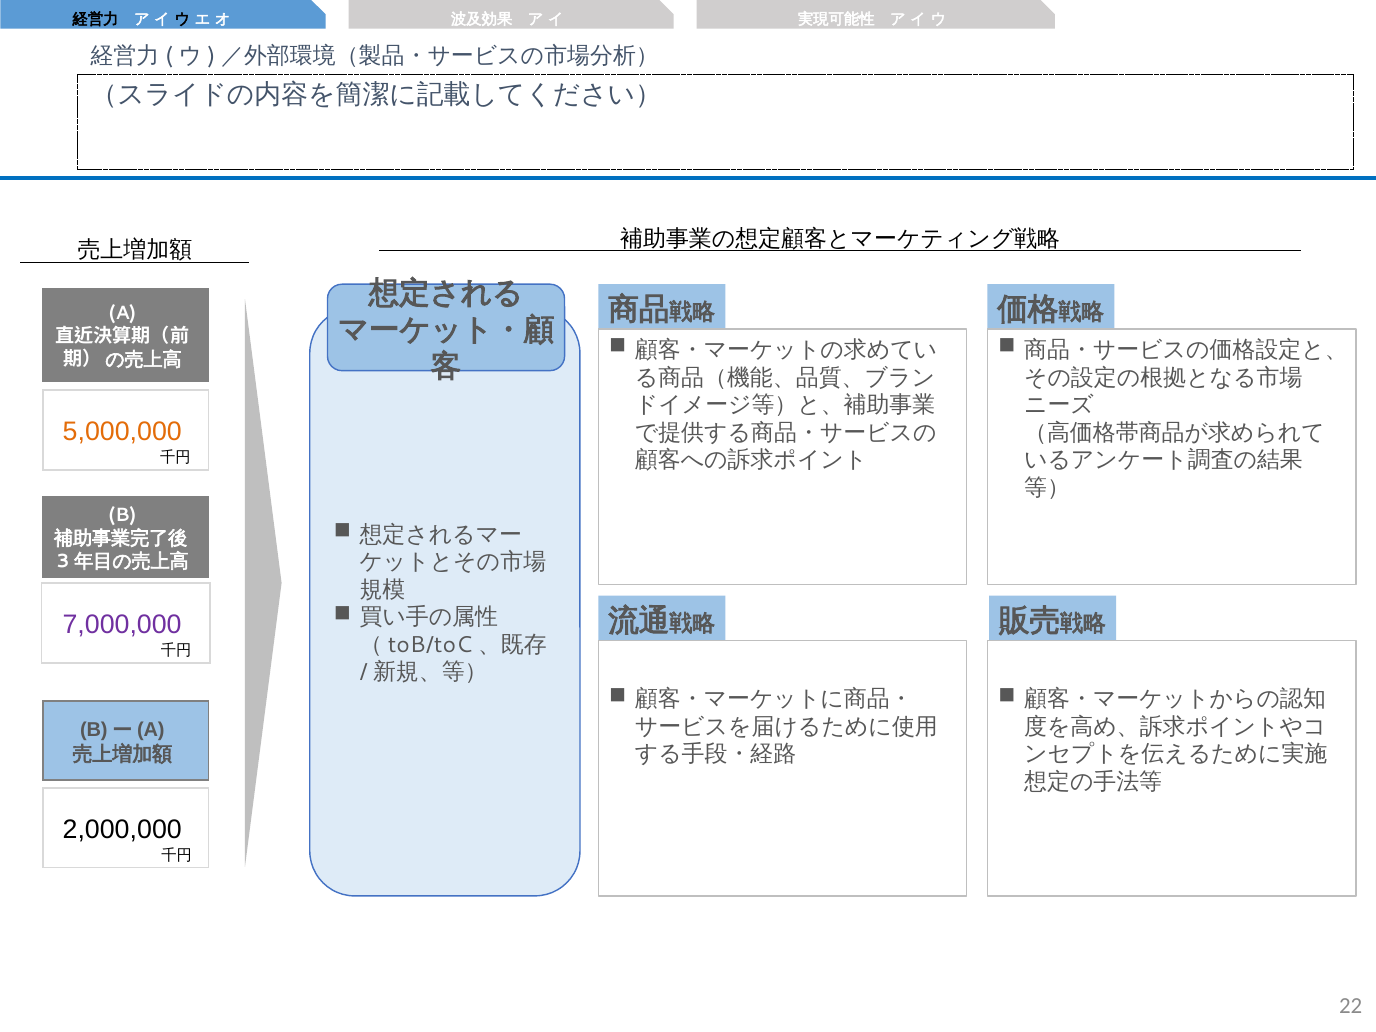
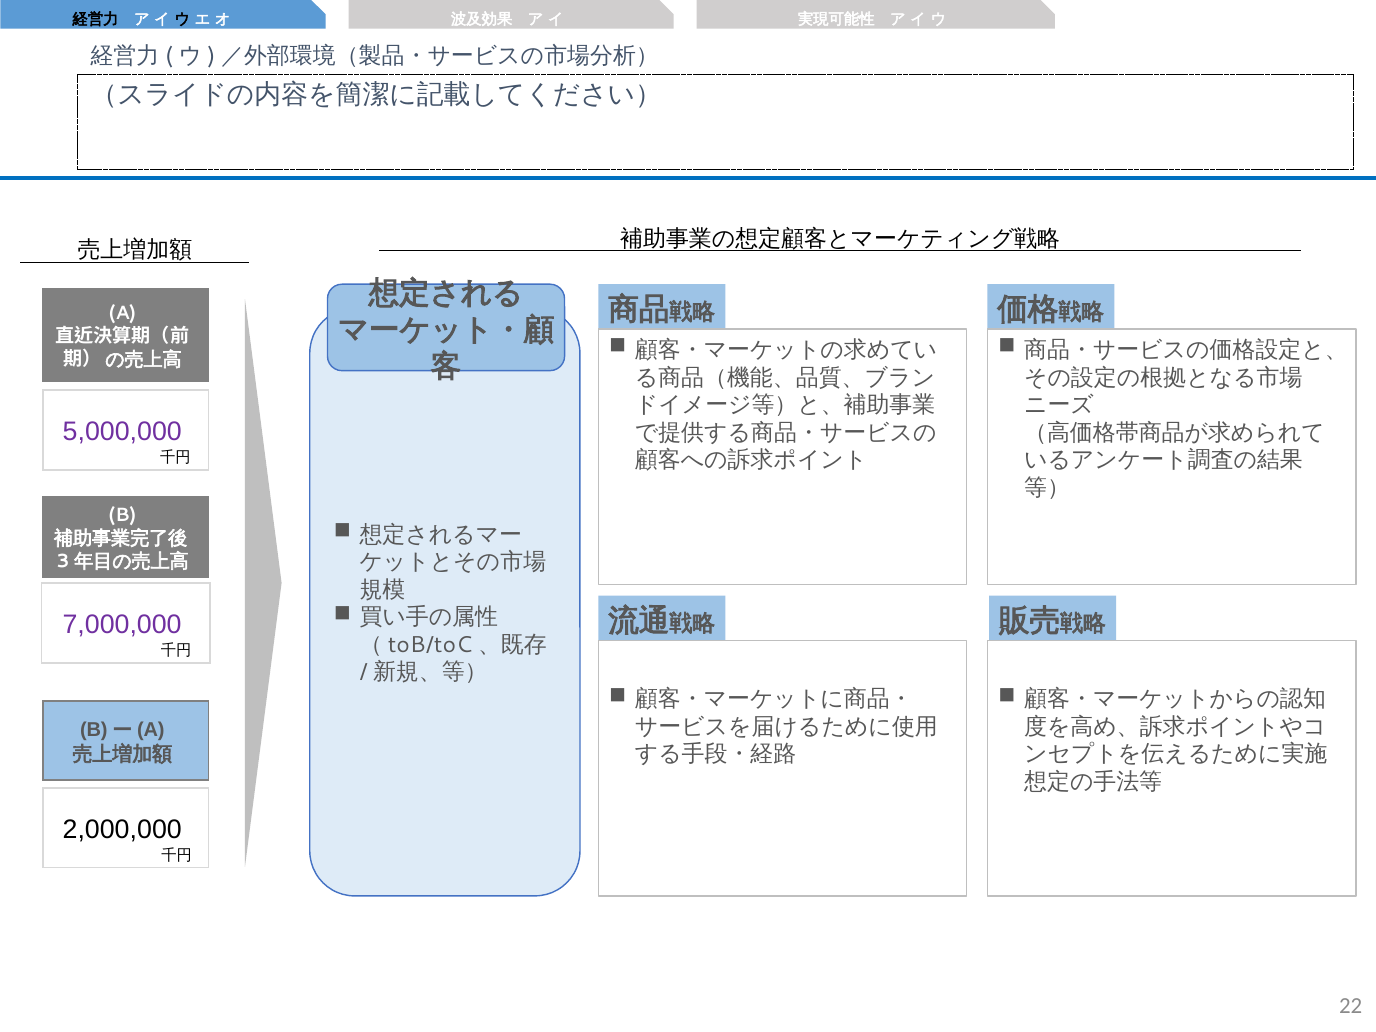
5,000,000 colour: orange -> purple (122, 432)
